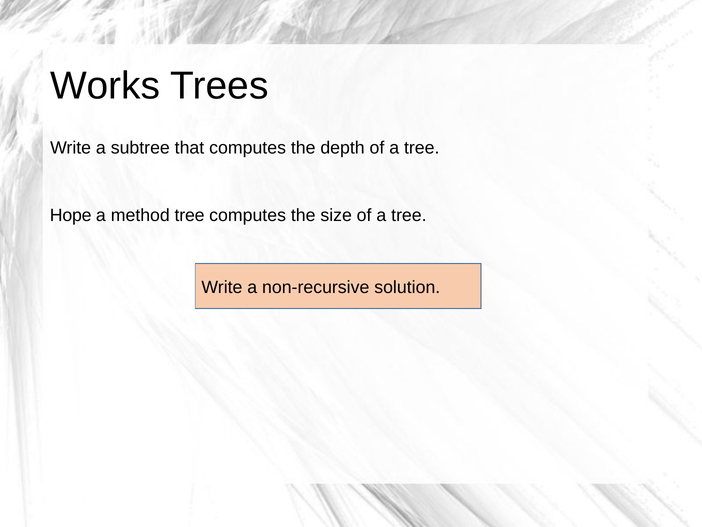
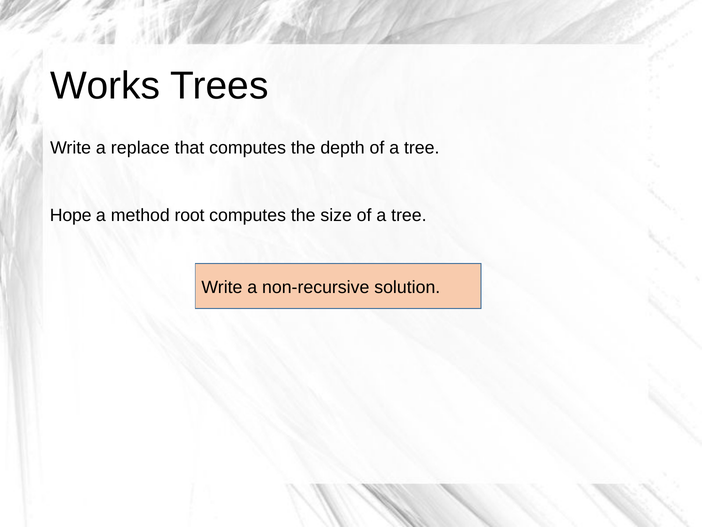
subtree: subtree -> replace (140, 148)
method tree: tree -> root (190, 215)
